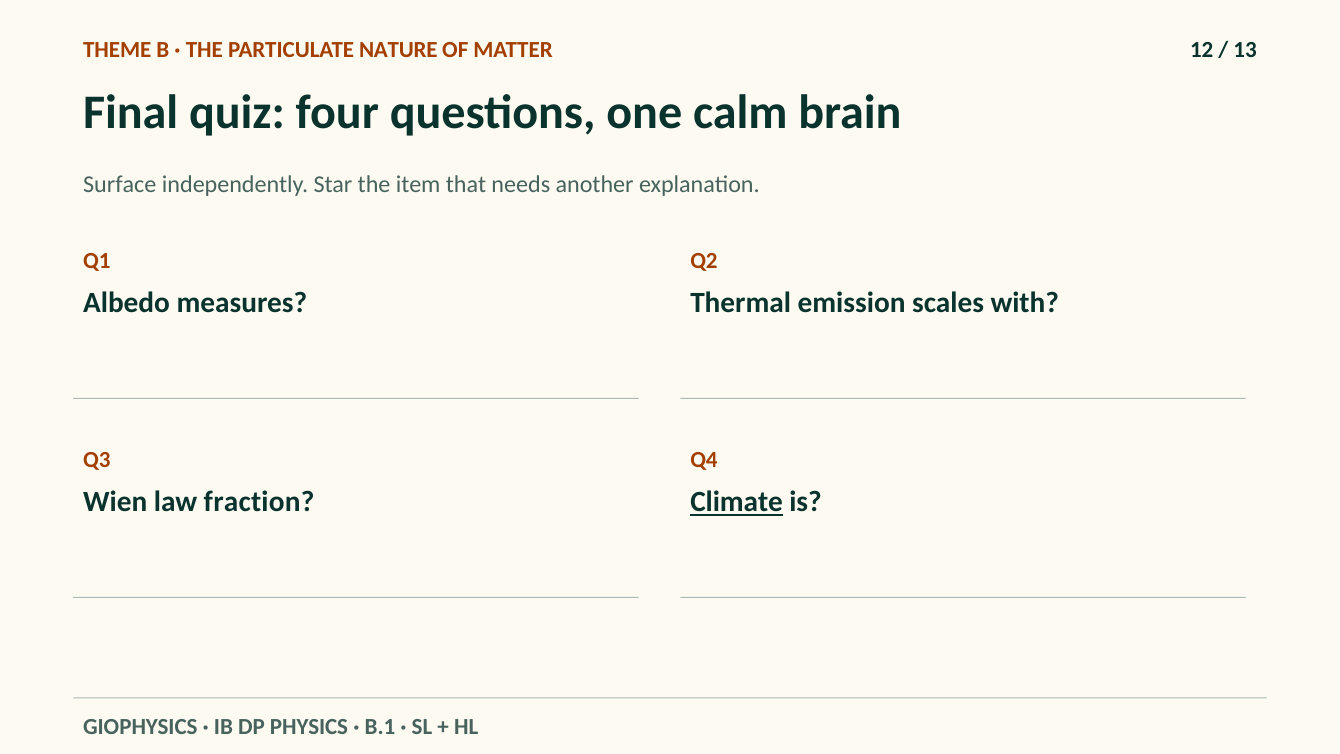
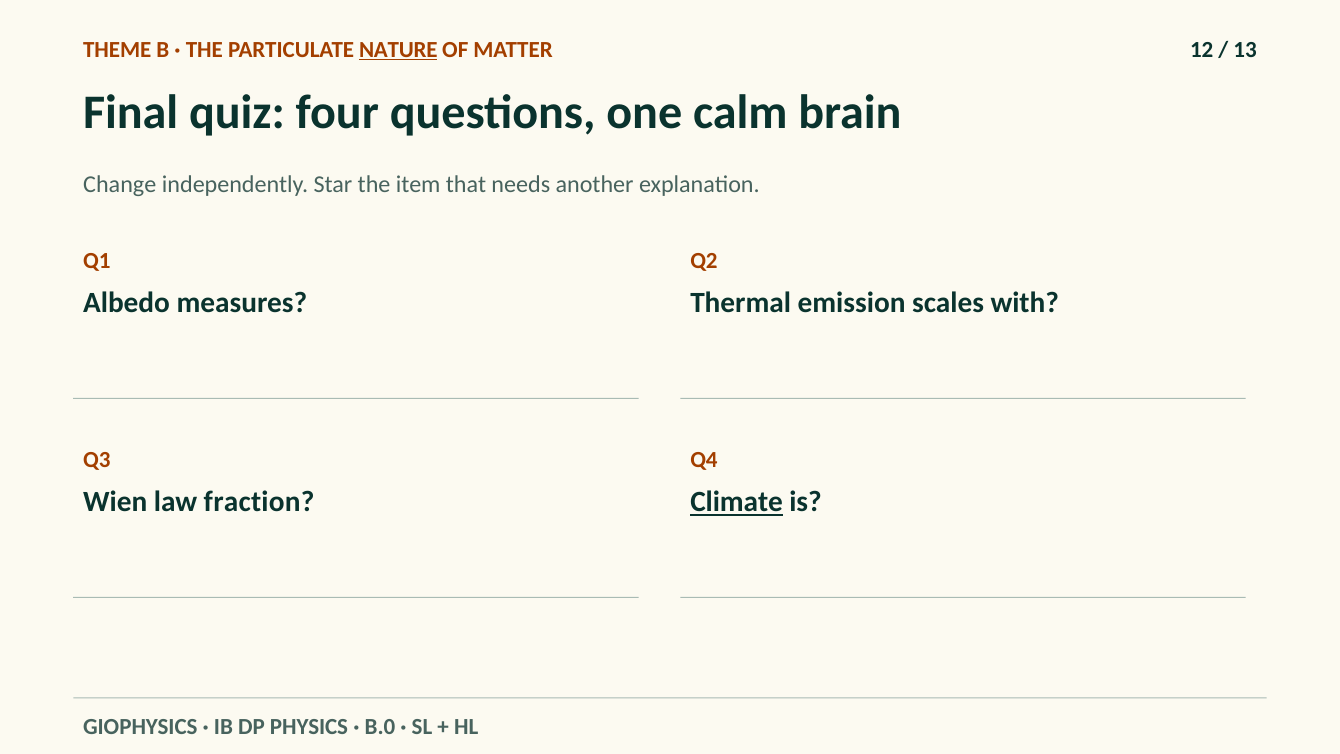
NATURE underline: none -> present (398, 50)
Surface: Surface -> Change (120, 184)
B.1: B.1 -> B.0 (380, 727)
